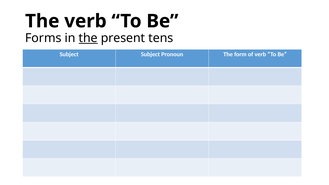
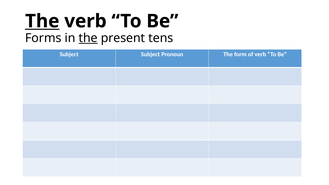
The underline: none -> present (42, 21)
